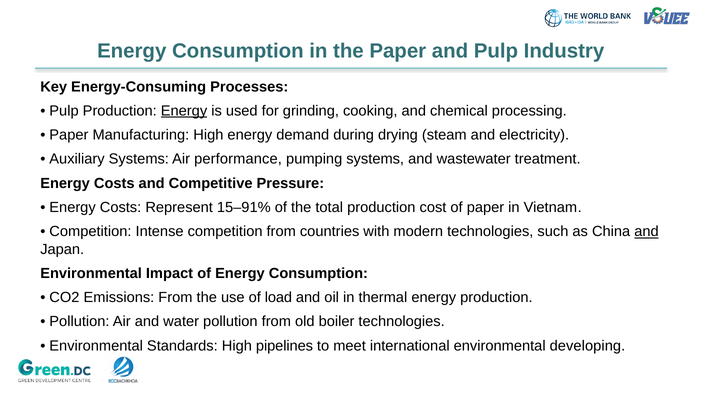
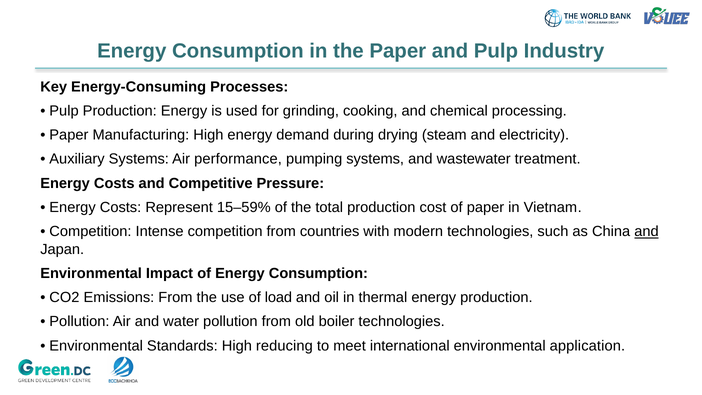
Energy underline: present -> none (184, 111)
15–91%: 15–91% -> 15–59% (244, 207)
pipelines: pipelines -> reducing (284, 346)
developing: developing -> application (587, 346)
